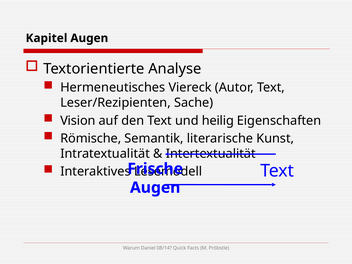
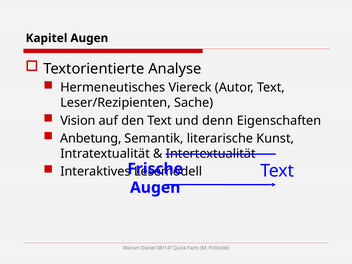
heilig: heilig -> denn (218, 121)
Römische: Römische -> Anbetung (91, 138)
